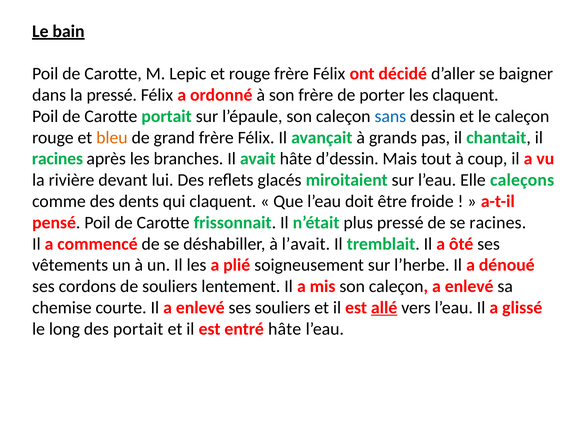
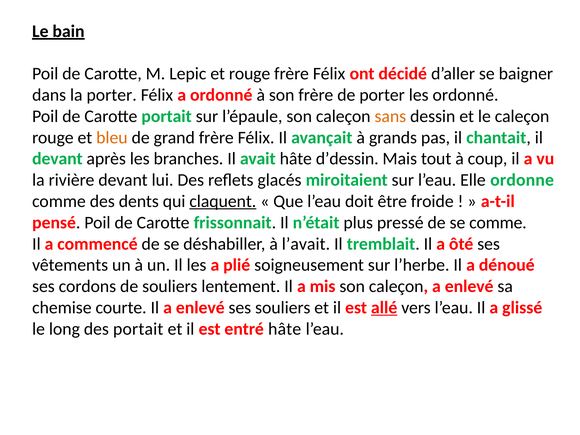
la pressé: pressé -> porter (112, 95)
les claquent: claquent -> ordonné (466, 95)
sans colour: blue -> orange (390, 116)
racines: racines -> devant (57, 159)
caleçons: caleçons -> ordonne (522, 180)
claquent underline: none -> present (223, 201)
se racines: racines -> comme (498, 223)
